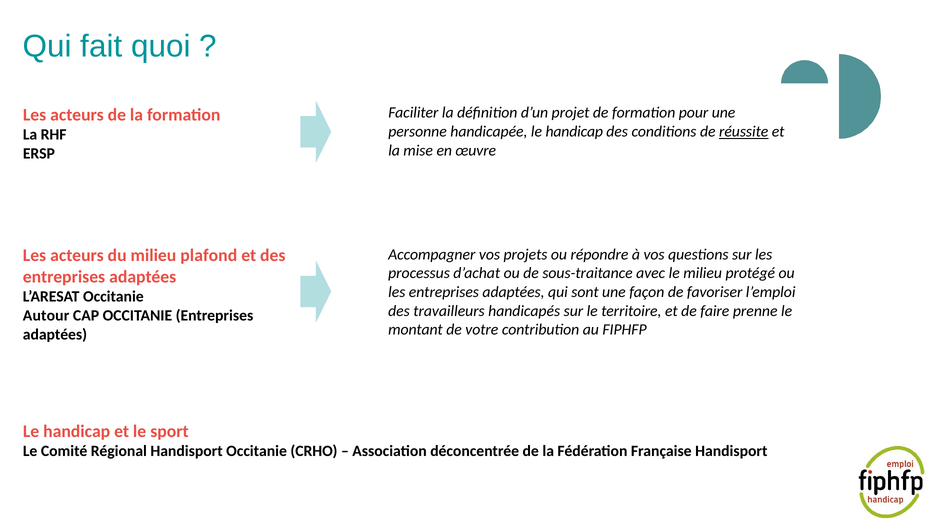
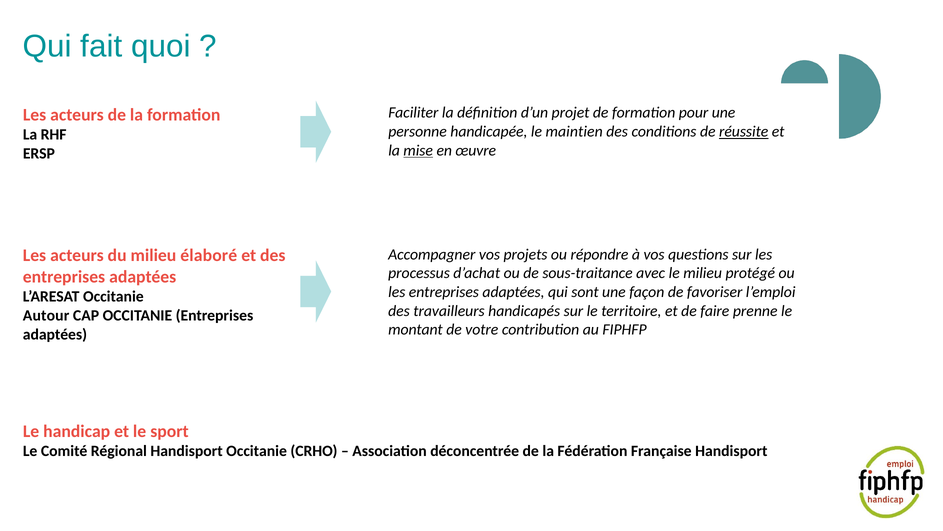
handicapée le handicap: handicap -> maintien (574, 131)
mise underline: none -> present (418, 150)
plafond: plafond -> élaboré (209, 255)
